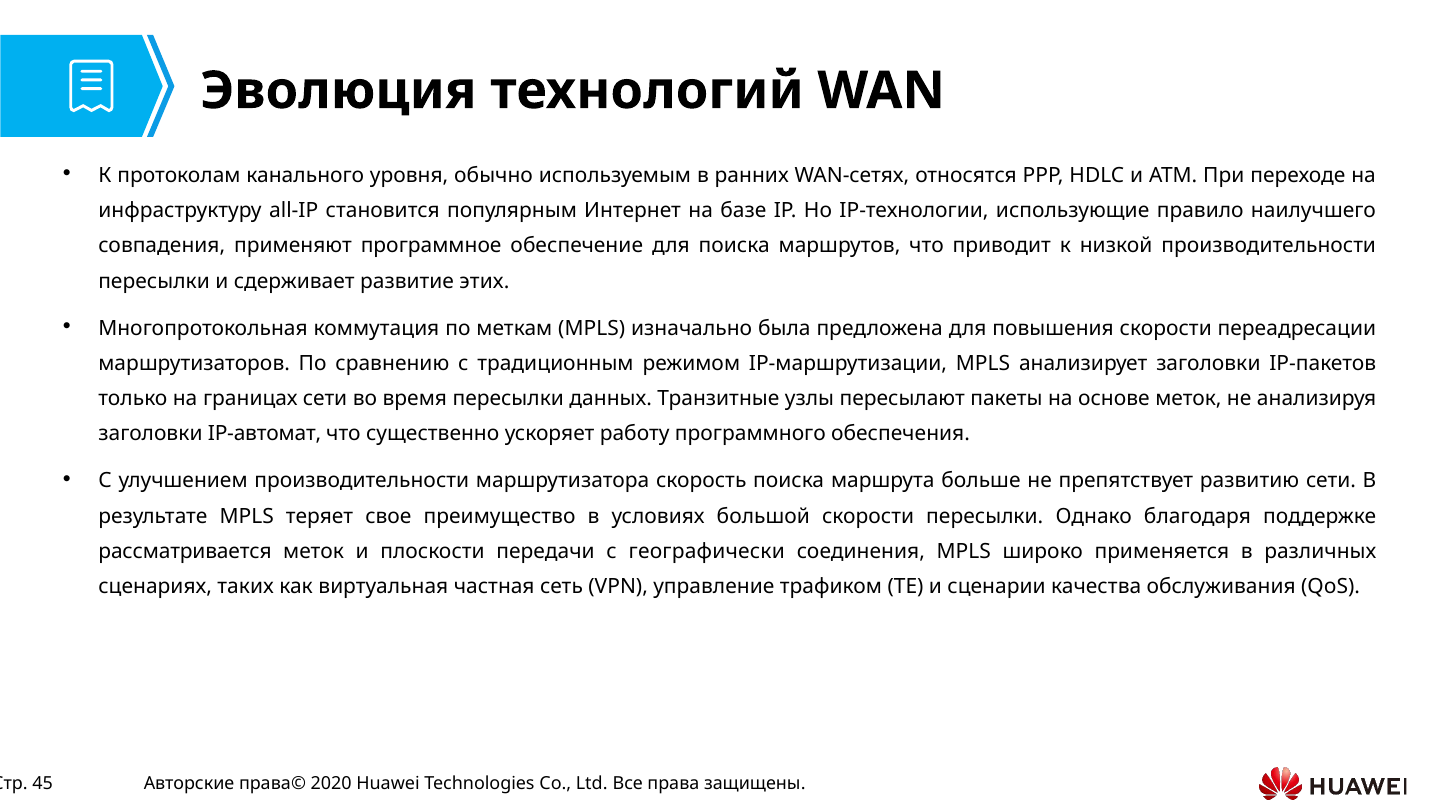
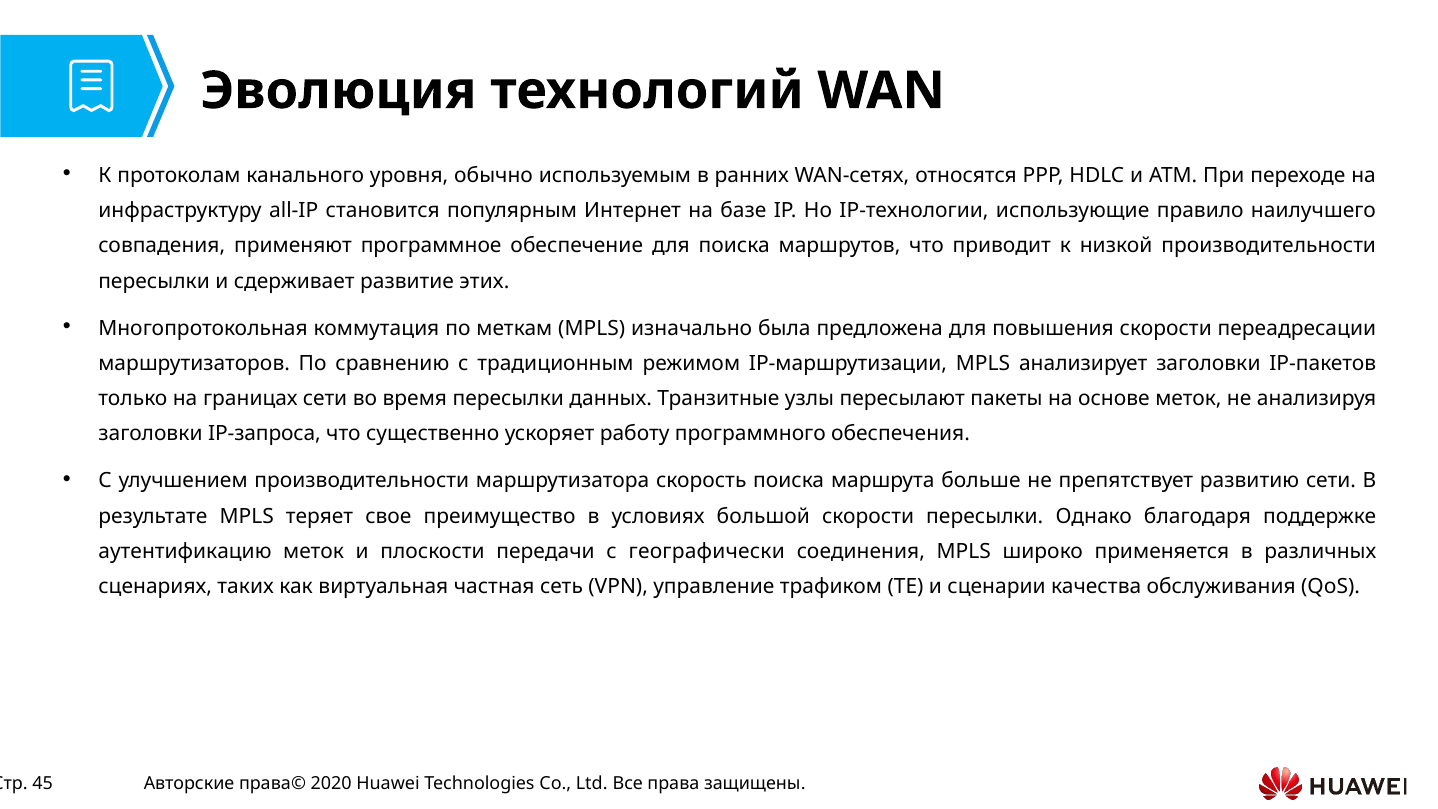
IP-автомат: IP-автомат -> IP-запроса (264, 434)
рассматривается: рассматривается -> аутентификацию (185, 551)
